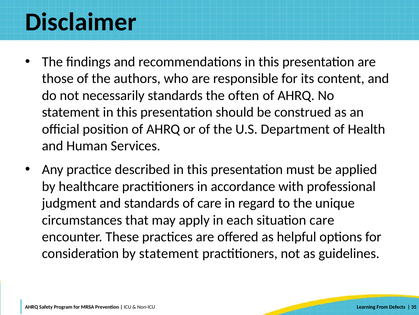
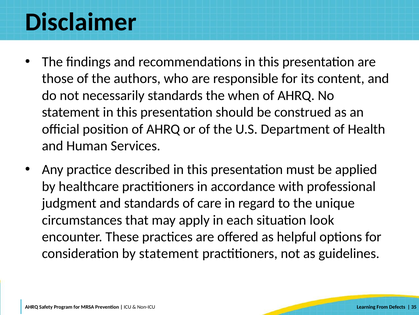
often: often -> when (244, 95)
situation care: care -> look (322, 220)
